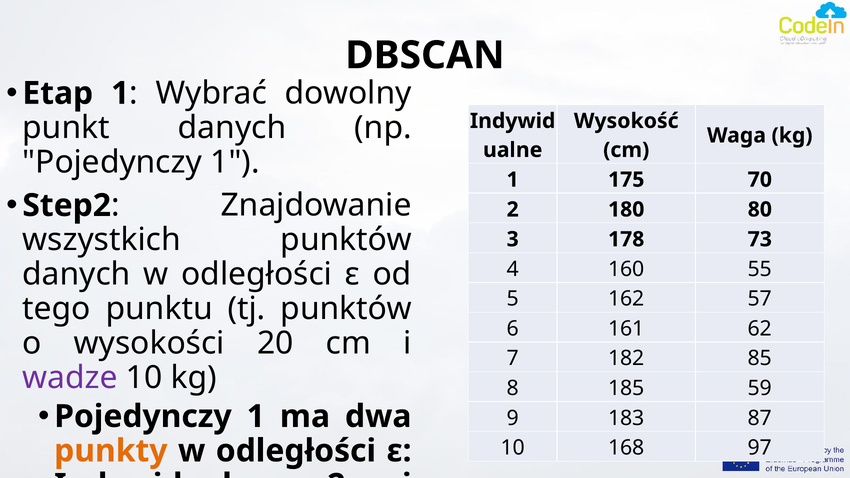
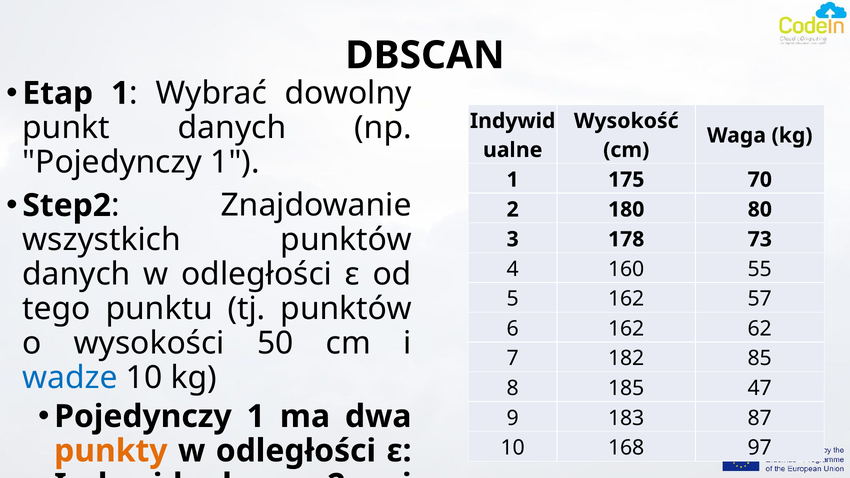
6 161: 161 -> 162 (626, 329)
20: 20 -> 50 (275, 343)
wadze colour: purple -> blue (70, 378)
59: 59 -> 47 (760, 388)
